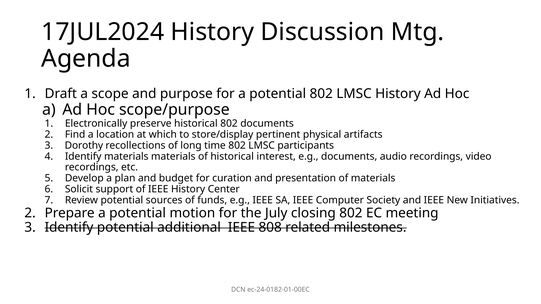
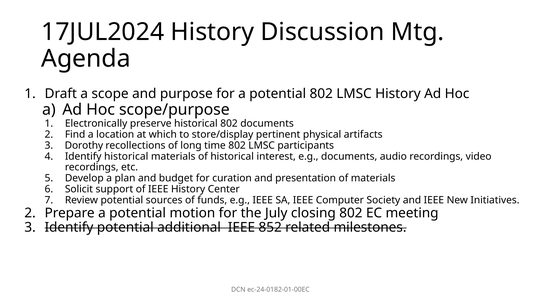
Identify materials: materials -> historical (126, 157)
808: 808 -> 852 (270, 228)
